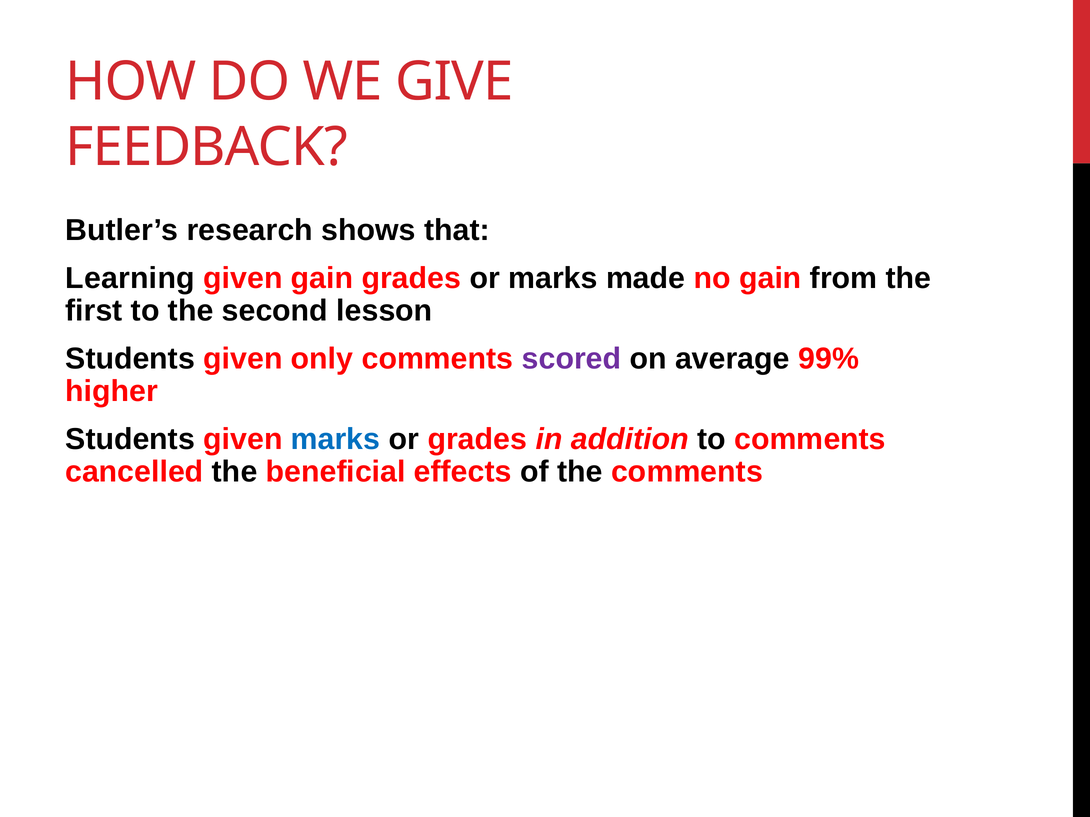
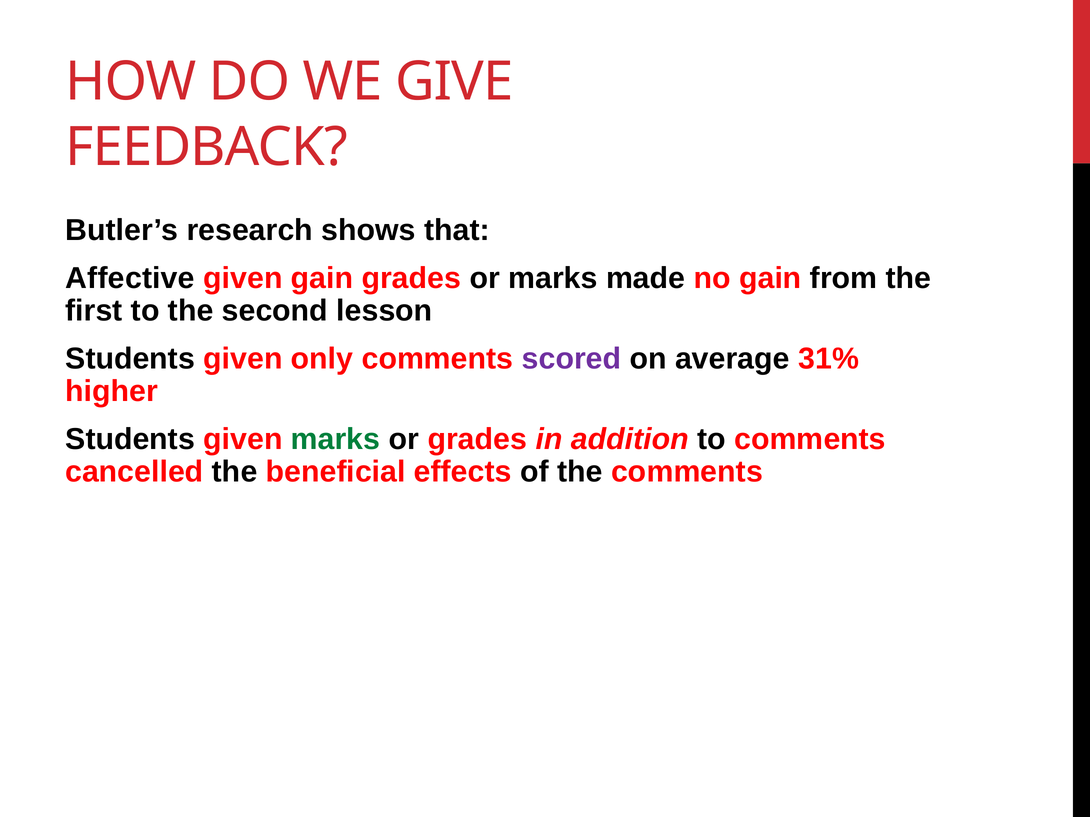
Learning: Learning -> Affective (130, 278)
99%: 99% -> 31% (829, 359)
marks colour: blue -> green (336, 439)
